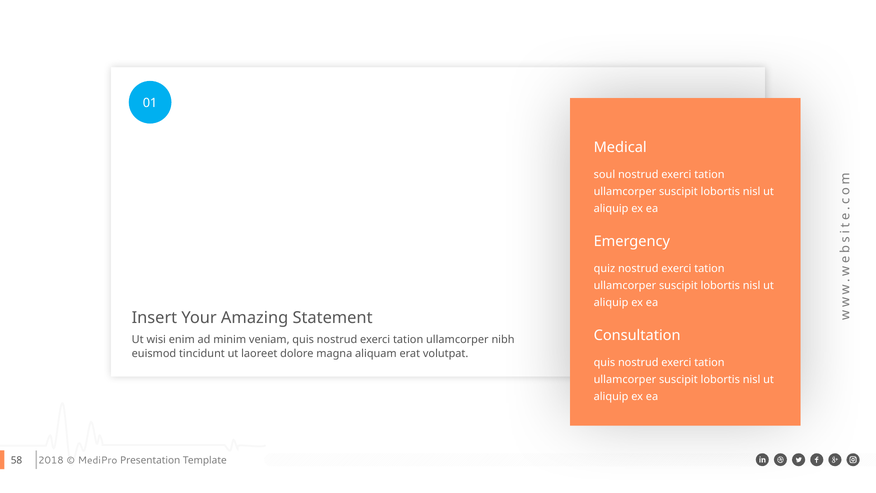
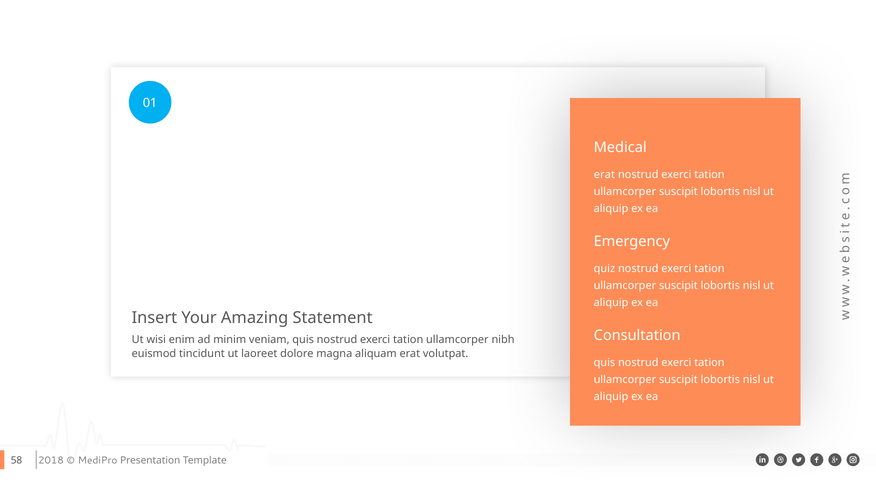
soul: soul -> erat (604, 174)
